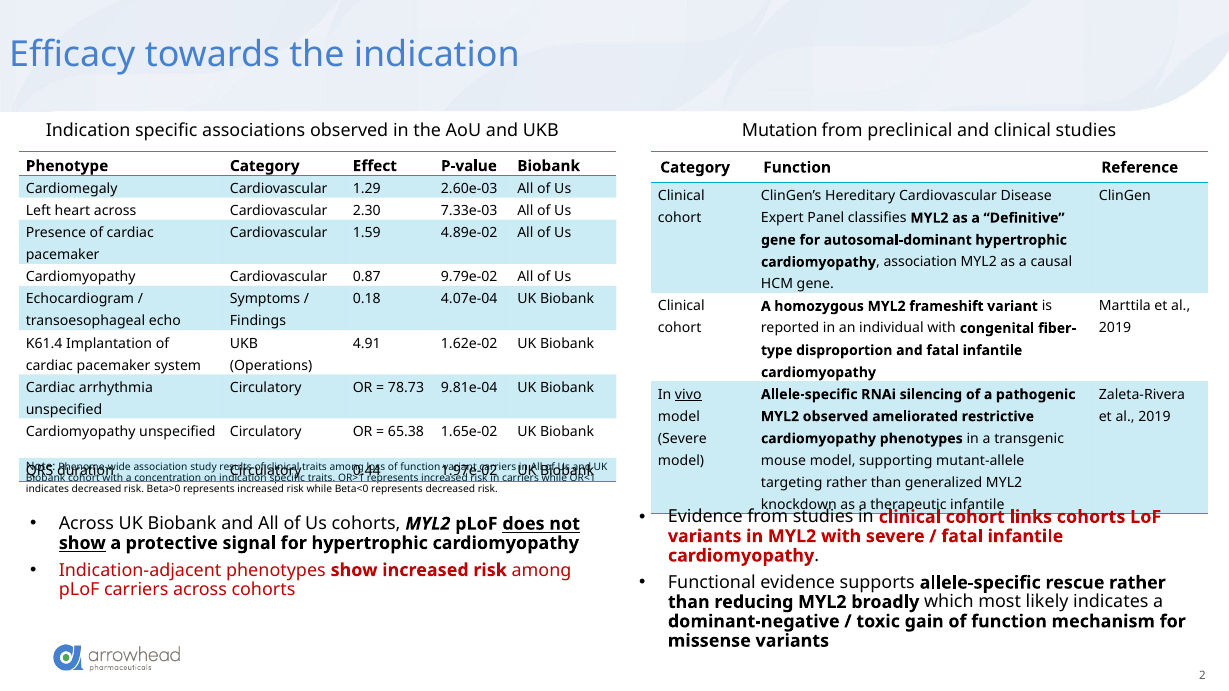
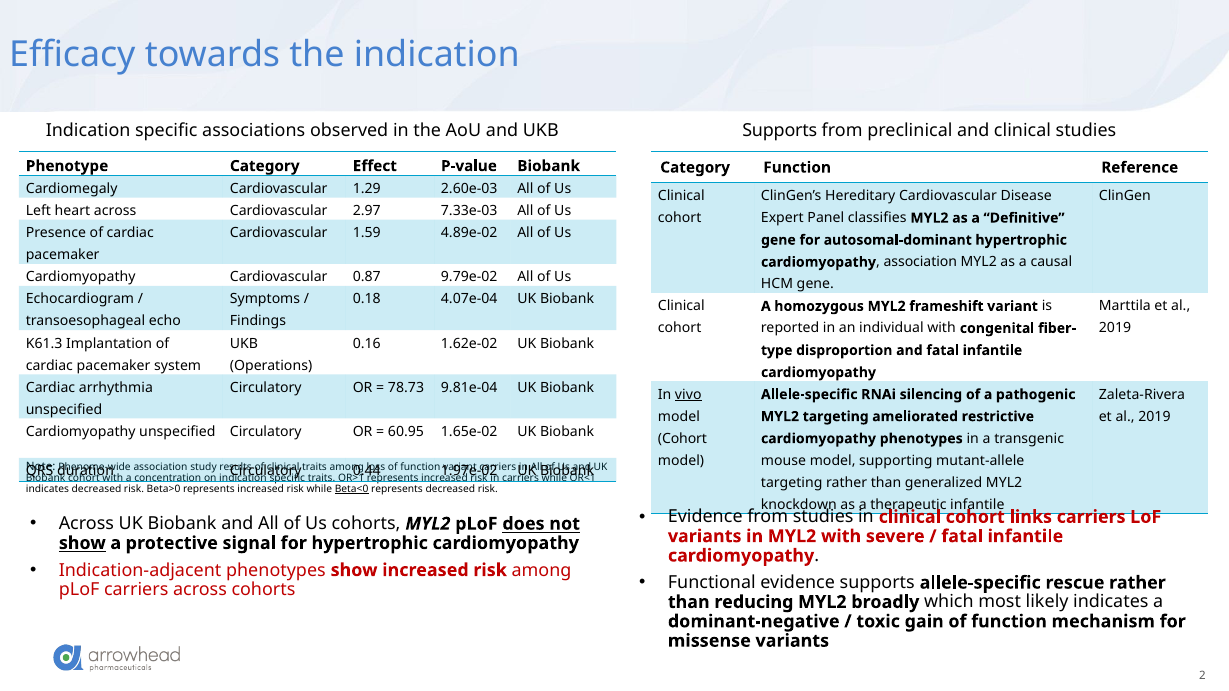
Mutation: Mutation -> Supports (780, 131)
2.30: 2.30 -> 2.97 (367, 211)
K61.4: K61.4 -> K61.3 (44, 344)
4.91: 4.91 -> 0.16 (367, 344)
MYL2 observed: observed -> targeting (836, 417)
65.38: 65.38 -> 60.95 (406, 432)
Severe: Severe -> Cohort (682, 439)
Beta<0 underline: none -> present (352, 489)
links cohorts: cohorts -> carriers (1091, 517)
